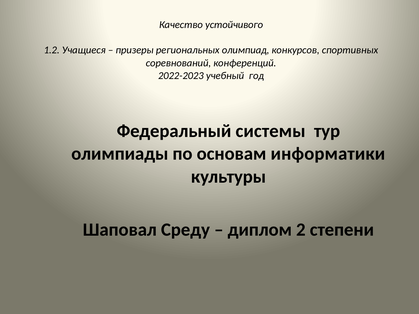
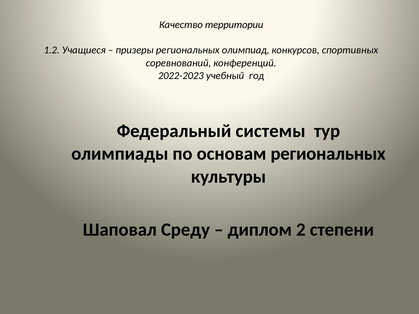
устойчивого: устойчивого -> территории (234, 25)
основам информатики: информатики -> региональных (328, 154)
